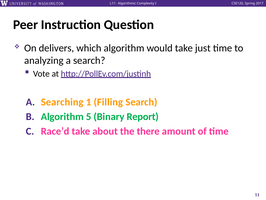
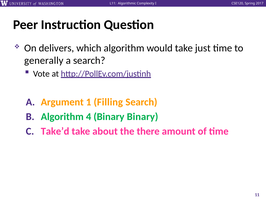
analyzing: analyzing -> generally (44, 60)
Searching: Searching -> Argument (62, 102)
5: 5 -> 4 (89, 116)
Binary Report: Report -> Binary (143, 116)
Race’d: Race’d -> Take’d (55, 131)
